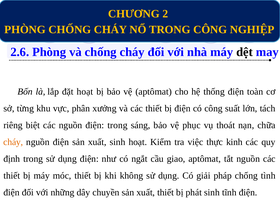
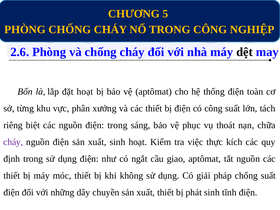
2: 2 -> 5 (165, 14)
cháy colour: orange -> purple (13, 142)
kinh: kinh -> kích (234, 142)
chống tình: tình -> suất (268, 176)
